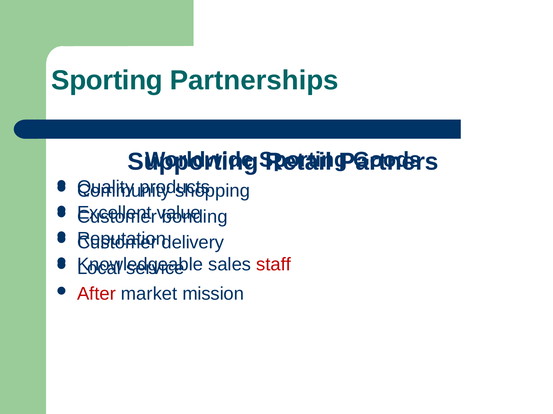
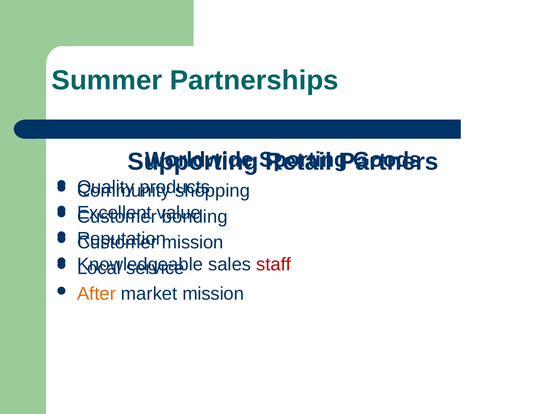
Sporting: Sporting -> Summer (107, 80)
delivery: delivery -> mission (193, 243)
After colour: red -> orange (96, 294)
